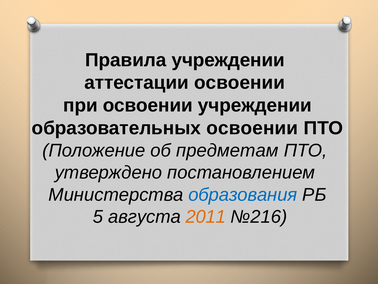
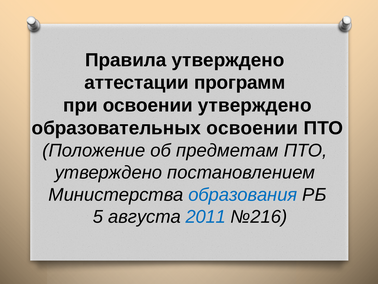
Правила учреждении: учреждении -> утверждено (228, 60)
аттестации освоении: освоении -> программ (240, 83)
освоении учреждении: учреждении -> утверждено (255, 105)
2011 colour: orange -> blue (206, 217)
